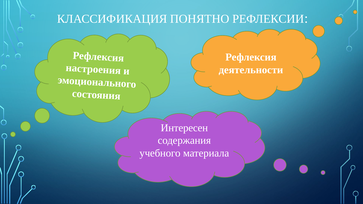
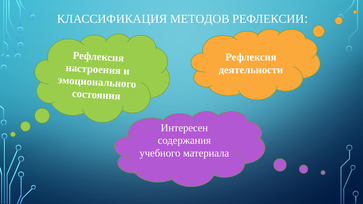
ПОНЯТНО: ПОНЯТНО -> МЕТОДОВ (200, 19)
